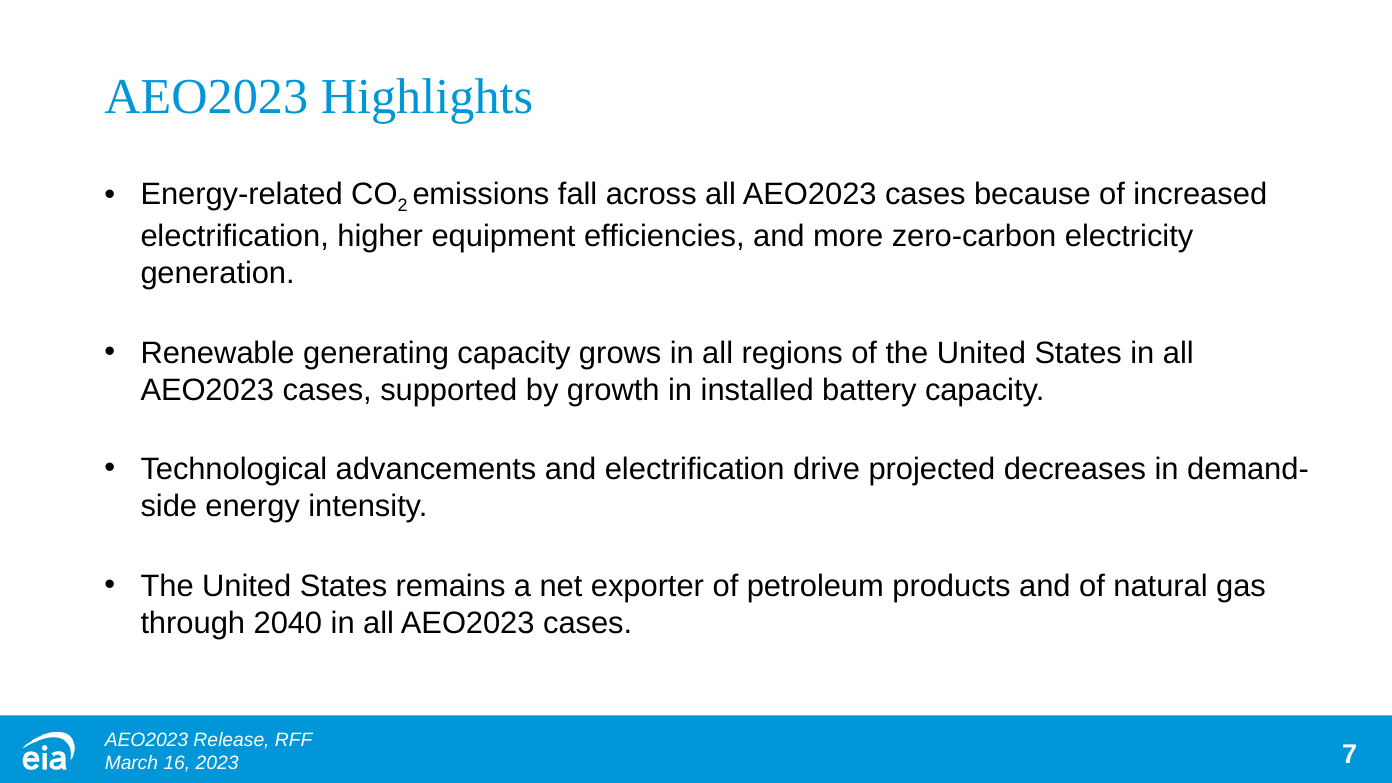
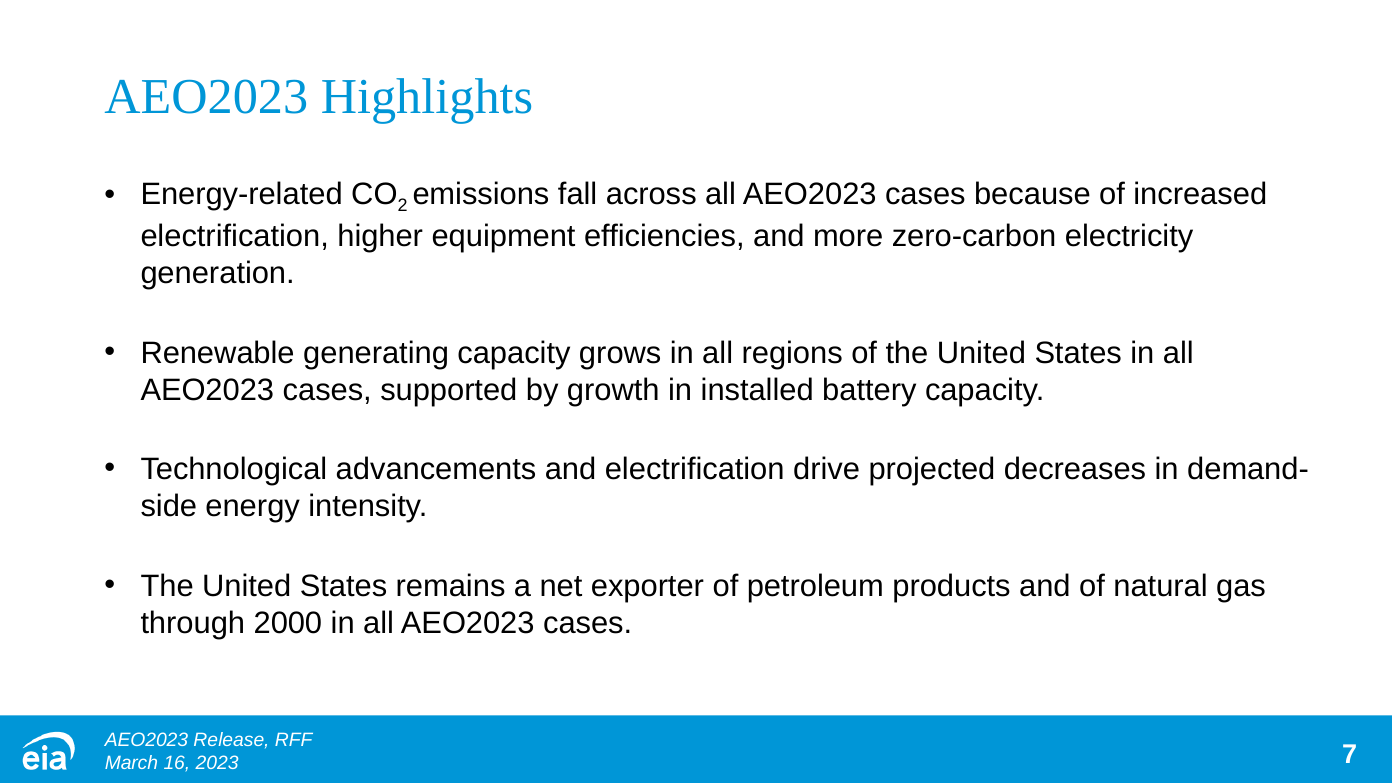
2040: 2040 -> 2000 (288, 623)
